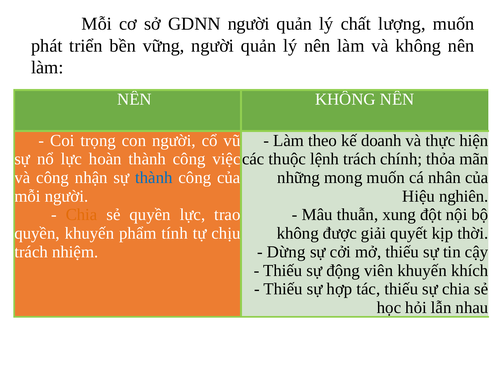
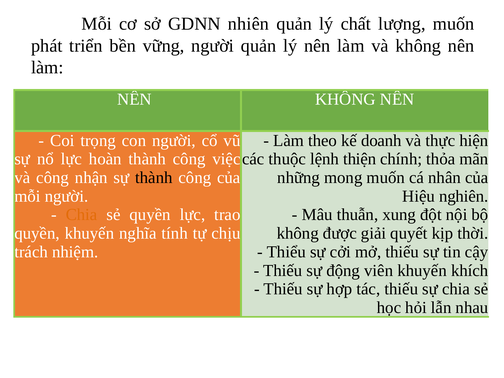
GDNN người: người -> nhiên (249, 24)
lệnh trách: trách -> thiện (360, 159)
thành colour: blue -> black (154, 178)
phẩm: phẩm -> nghĩa (138, 233)
Dừng: Dừng -> Thiểu (286, 252)
